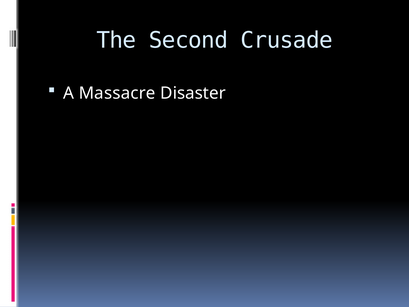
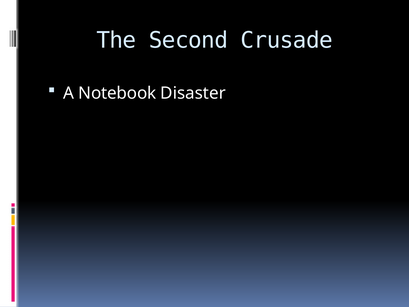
Massacre: Massacre -> Notebook (117, 93)
